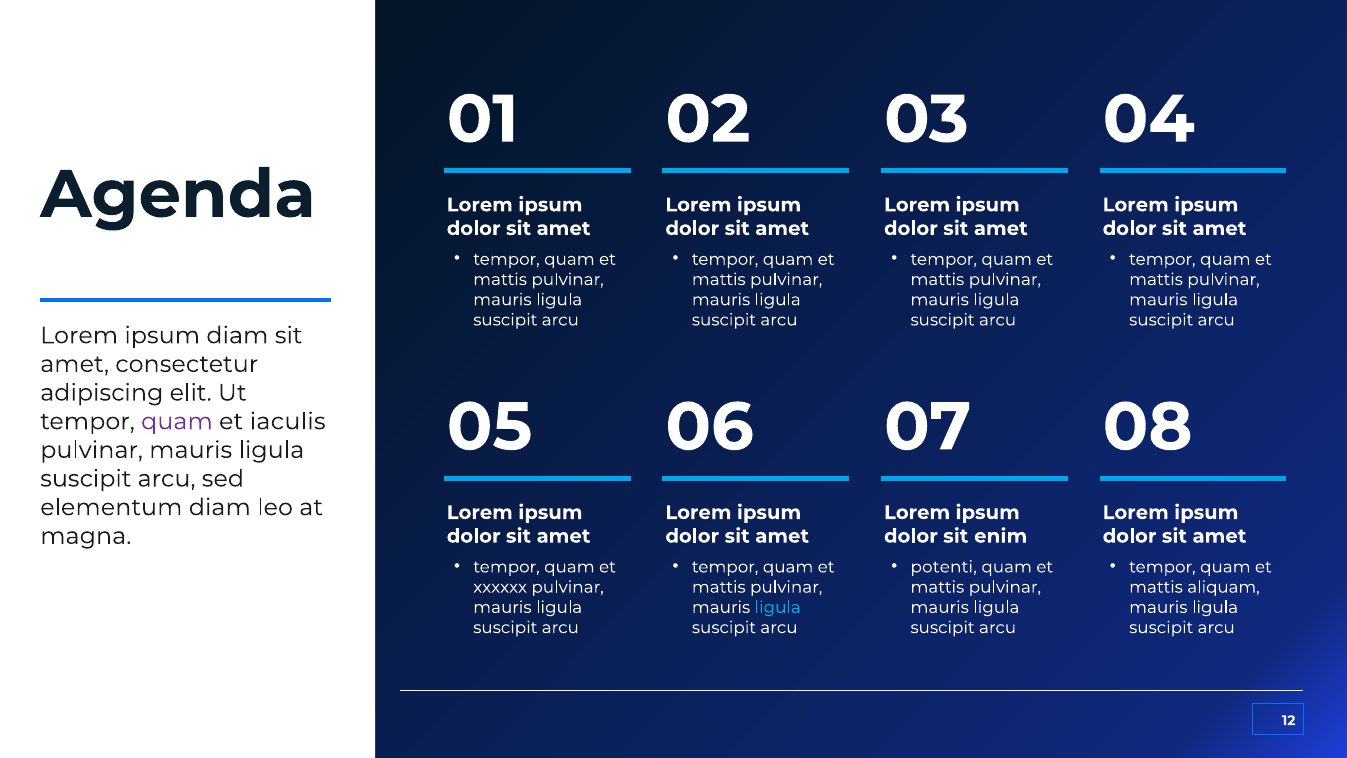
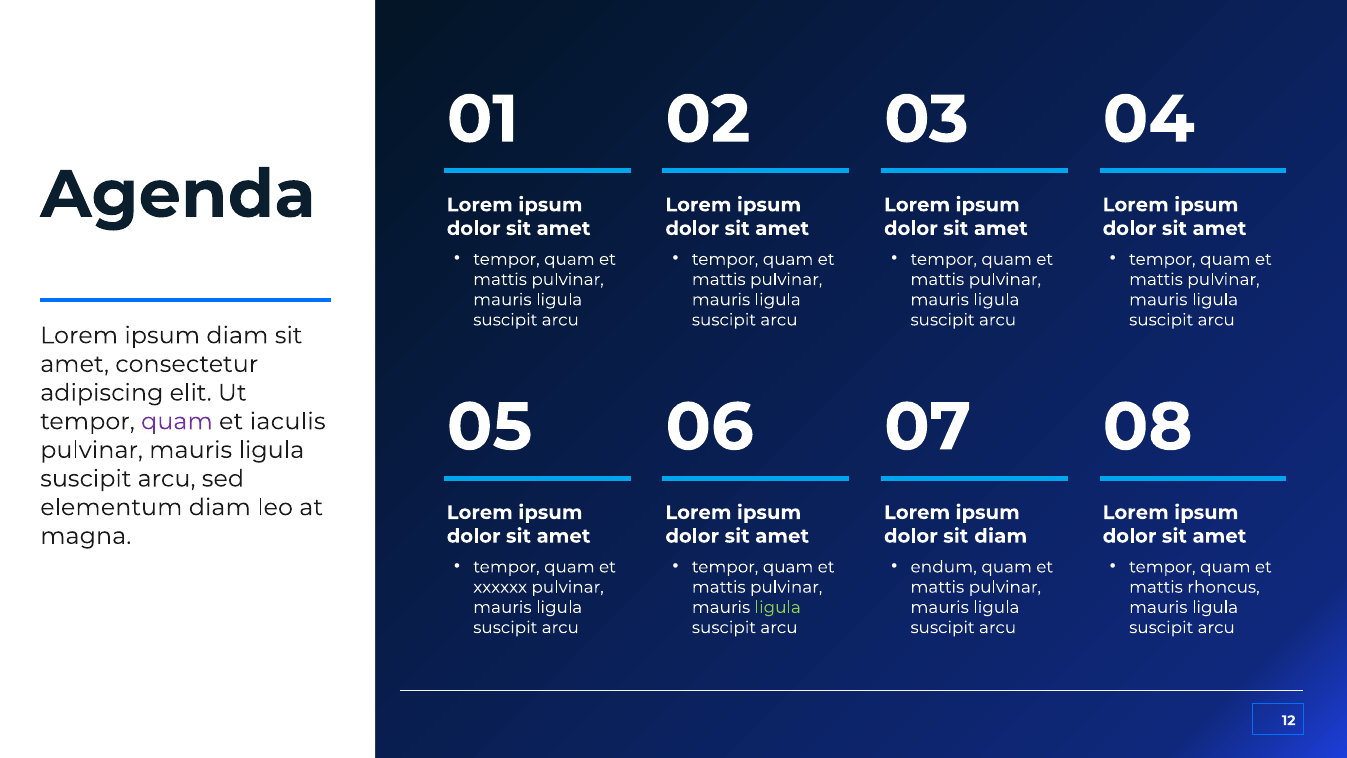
sit enim: enim -> diam (1001, 536)
potenti: potenti -> endum (944, 567)
aliquam: aliquam -> rhoncus (1223, 587)
ligula colour: light blue -> light green (778, 607)
